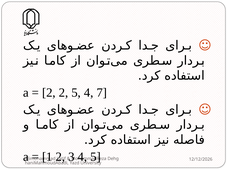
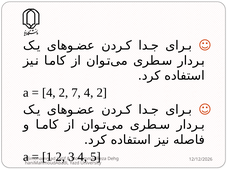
2: 2 -> 4 (49, 93)
2 5: 5 -> 7 (76, 93)
7: 7 -> 2 (102, 93)
